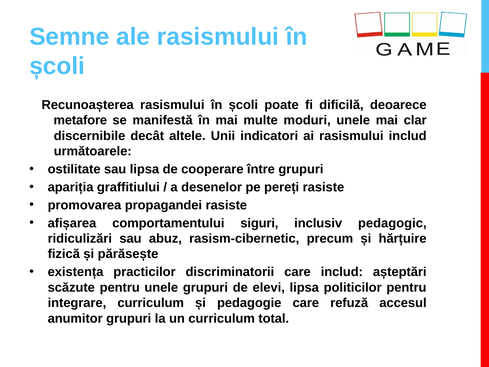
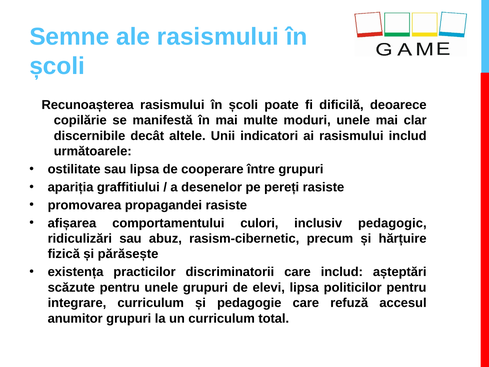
metafore: metafore -> copilărie (80, 120)
siguri: siguri -> culori (259, 223)
